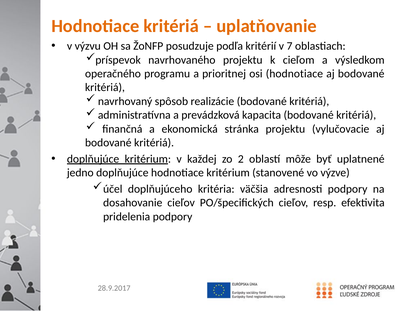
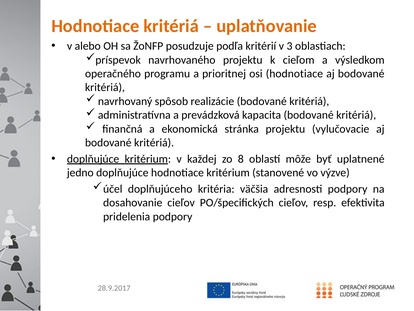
výzvu: výzvu -> alebo (88, 46)
7: 7 -> 3 (290, 46)
2: 2 -> 8 (241, 159)
